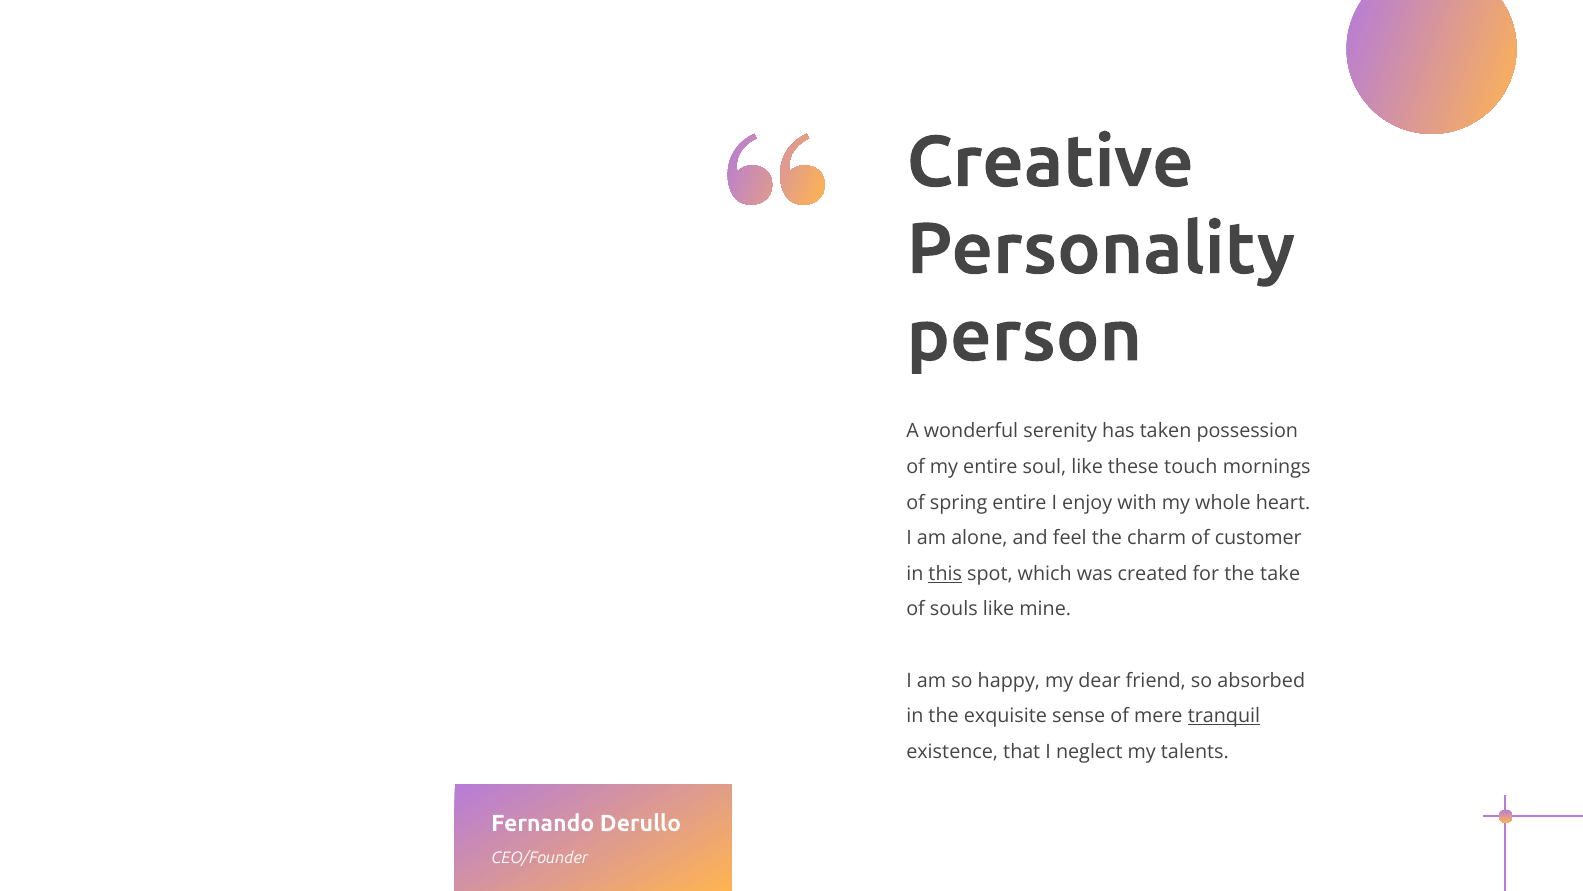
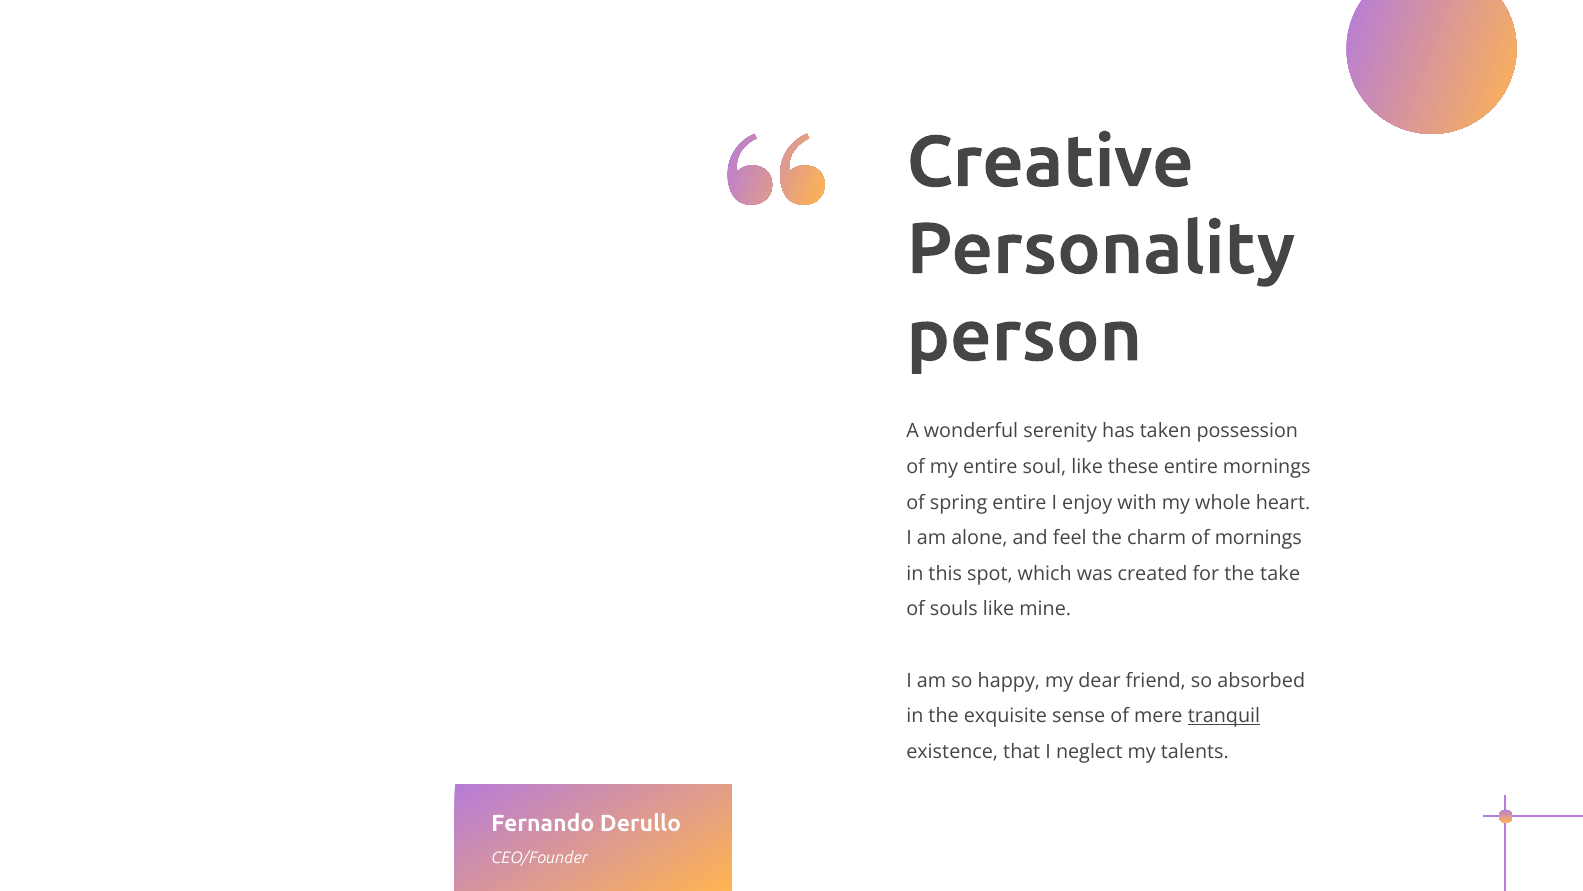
these touch: touch -> entire (1191, 467)
of customer: customer -> mornings (1258, 538)
this underline: present -> none (945, 573)
